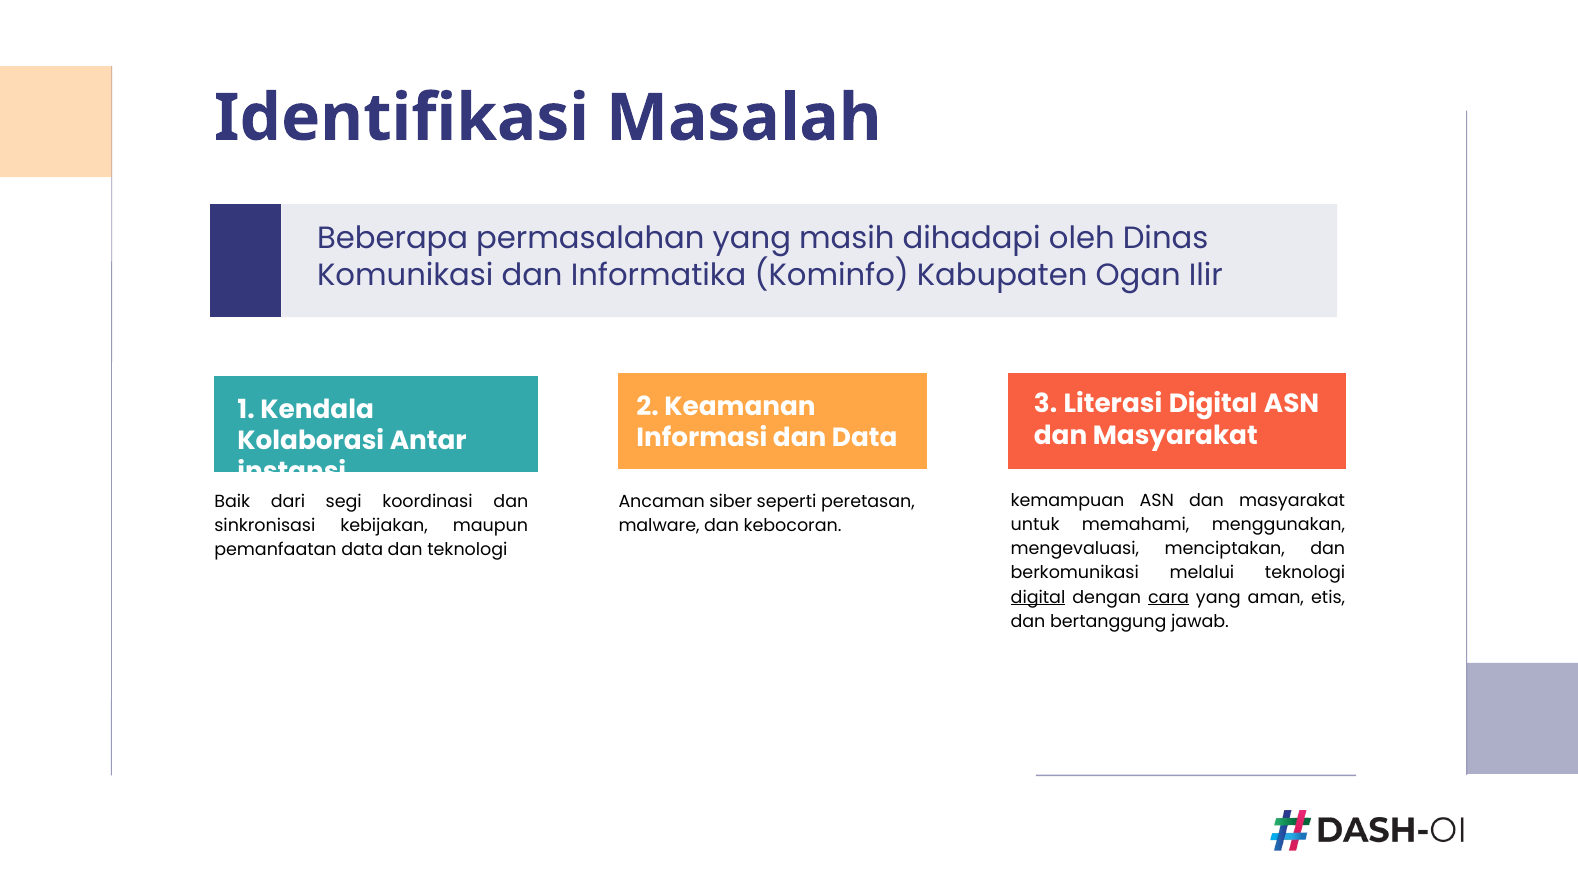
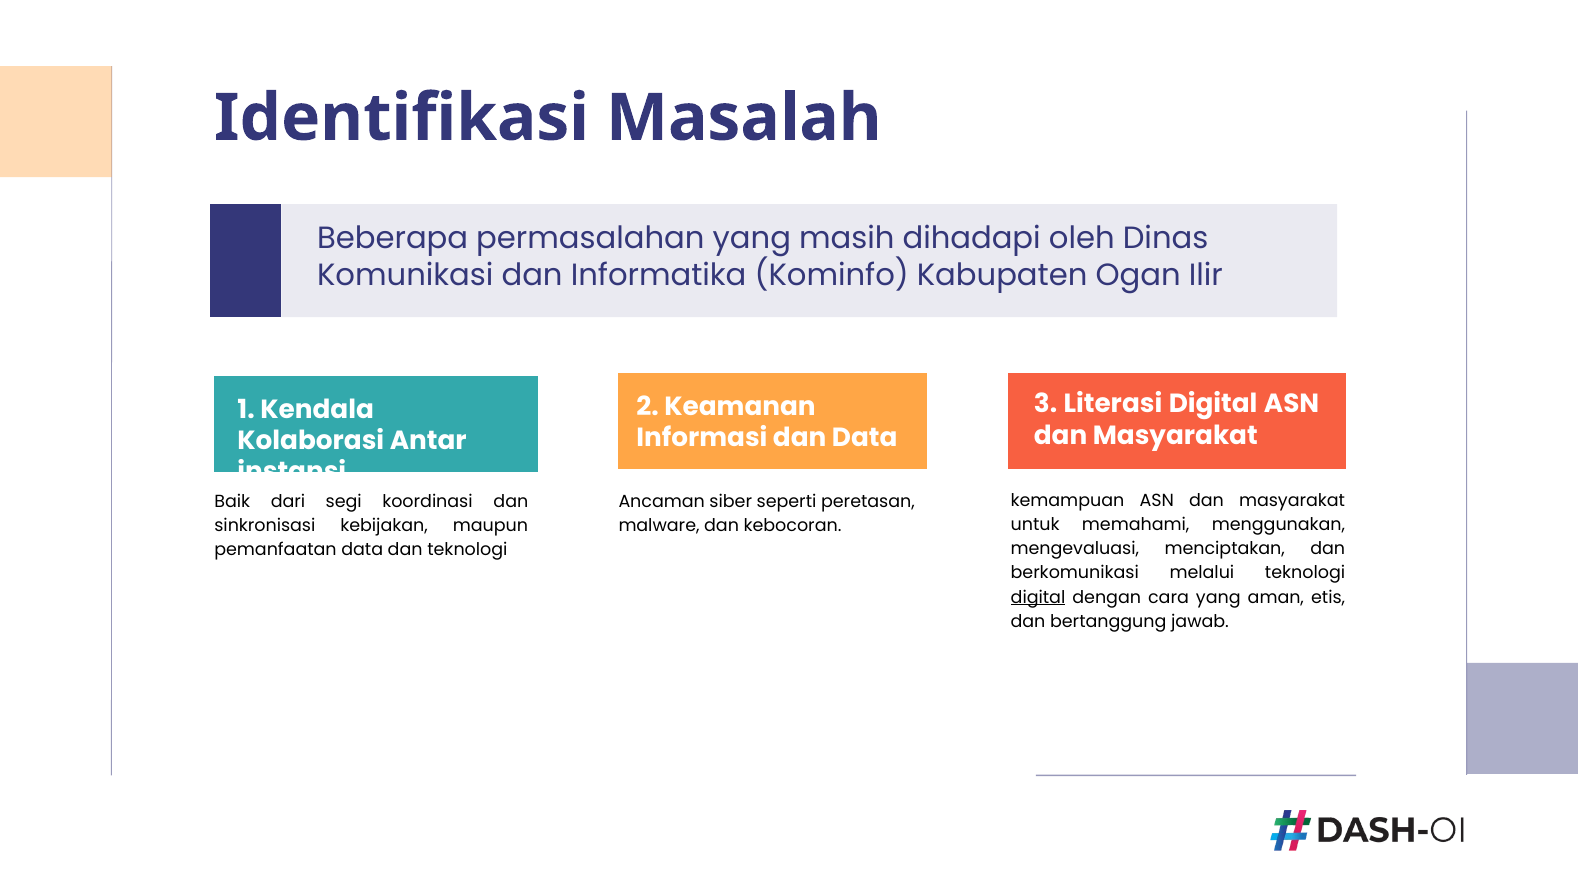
cara underline: present -> none (1168, 597)
